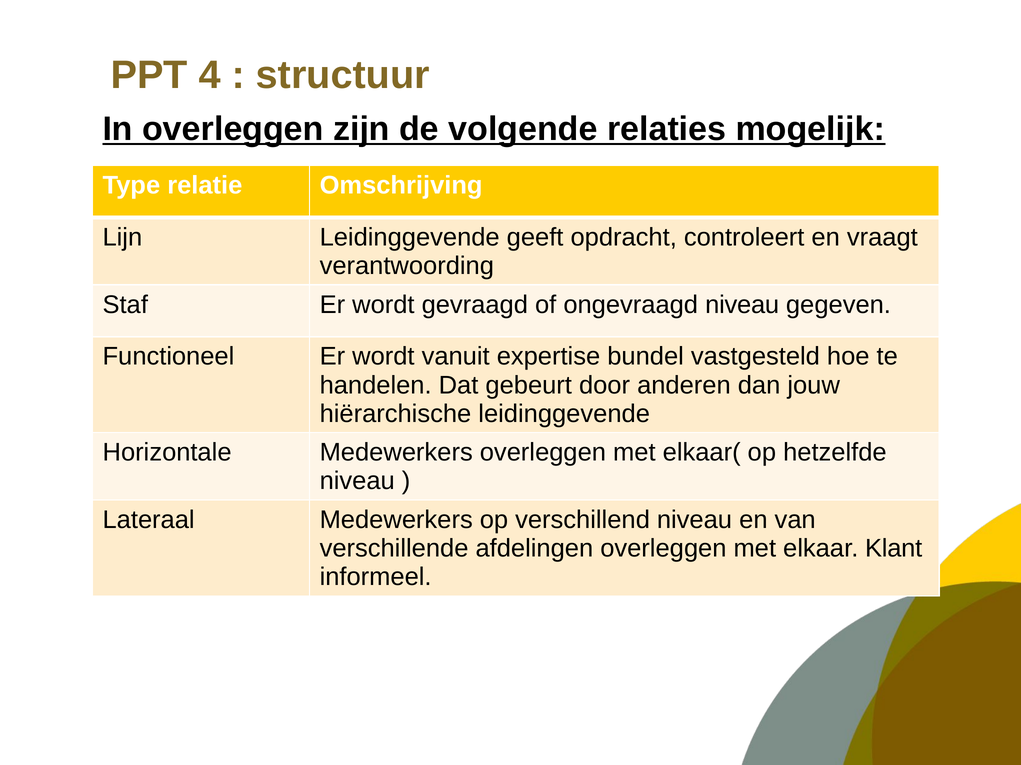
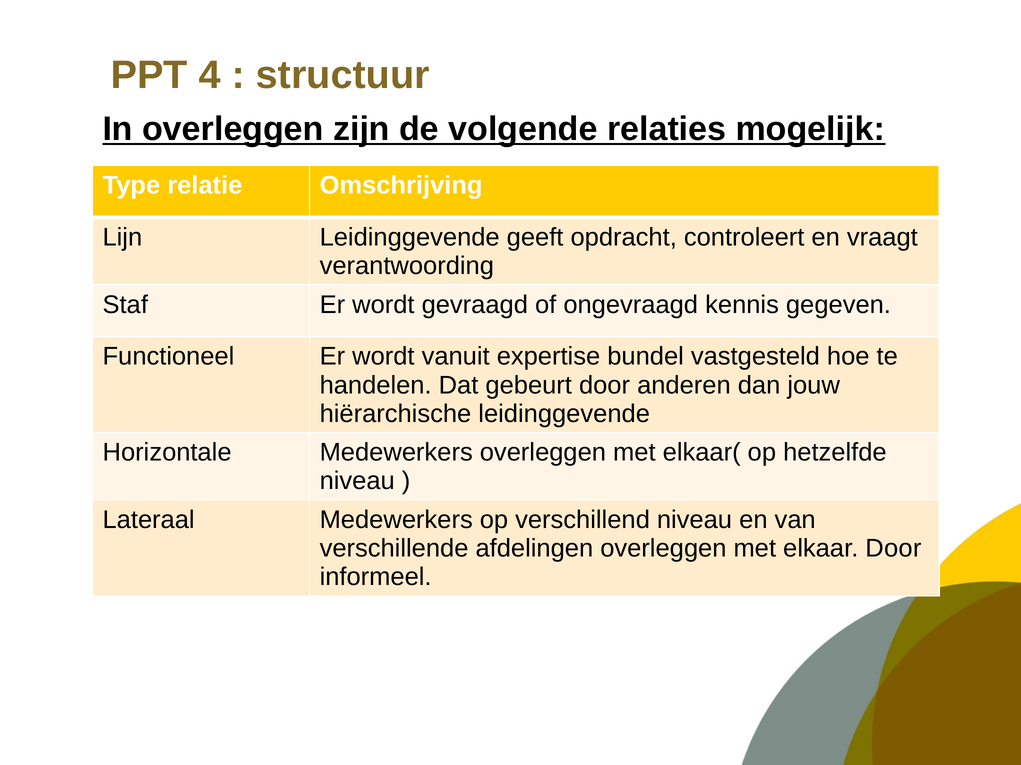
ongevraagd niveau: niveau -> kennis (742, 305)
elkaar Klant: Klant -> Door (893, 549)
